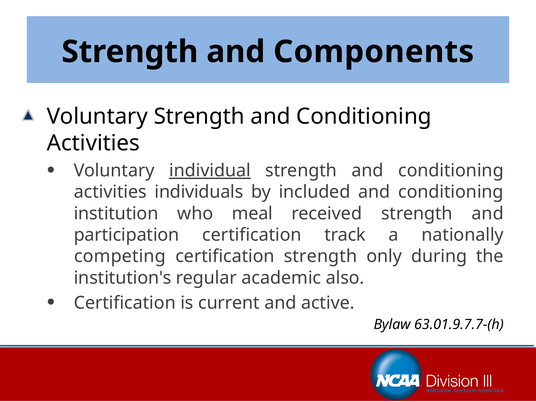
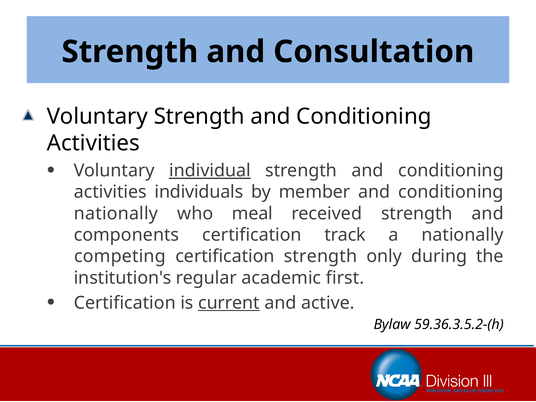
Components: Components -> Consultation (374, 52)
included: included -> member (315, 192)
institution: institution -> nationally (116, 214)
participation: participation -> components (126, 235)
also: also -> first (345, 278)
current underline: none -> present (229, 303)
63.01.9.7.7-(h: 63.01.9.7.7-(h -> 59.36.3.5.2-(h (459, 325)
